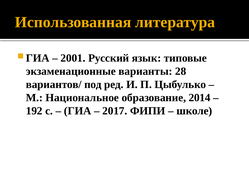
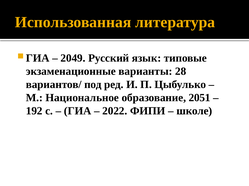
2001: 2001 -> 2049 (73, 58)
2014: 2014 -> 2051 (200, 98)
2017: 2017 -> 2022 (115, 111)
